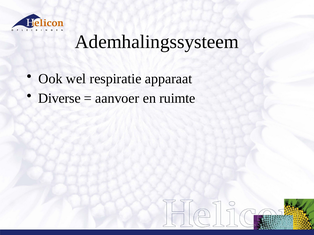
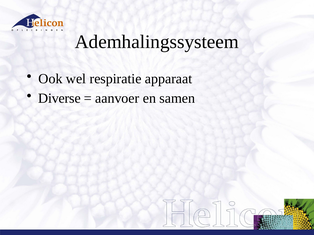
ruimte: ruimte -> samen (177, 98)
